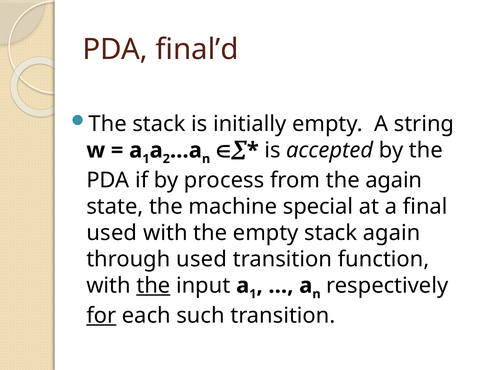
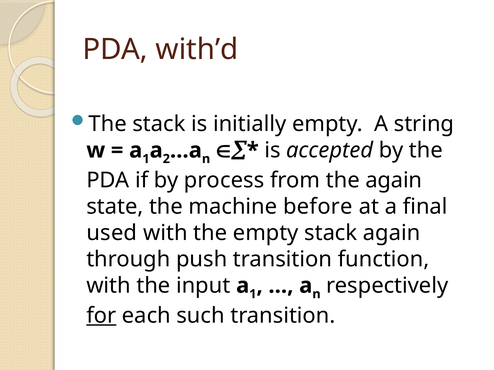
final’d: final’d -> with’d (197, 49)
special: special -> before (318, 207)
through used: used -> push (202, 260)
the underline: present -> none (153, 286)
